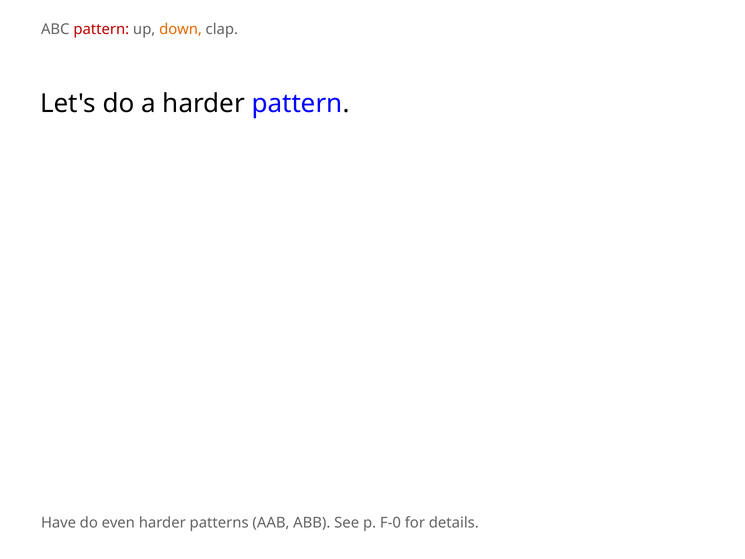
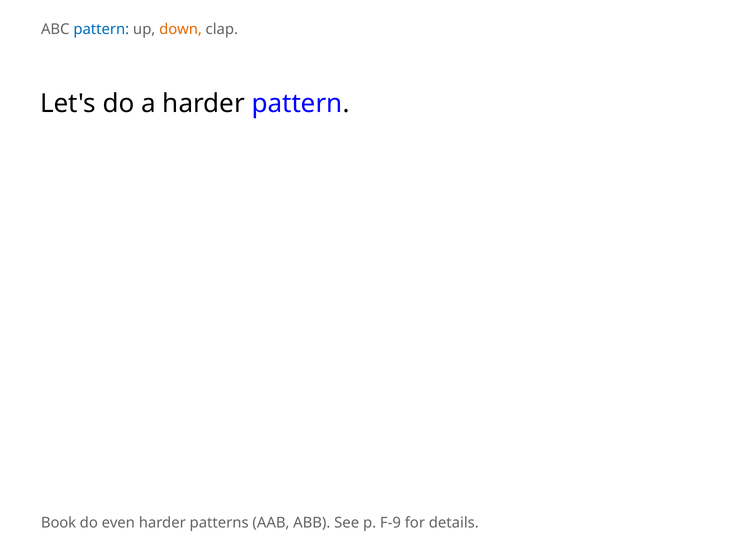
pattern colour: red -> blue (101, 29)
Have: Have -> Book (59, 523)
F-0: F-0 -> F-9 (390, 523)
